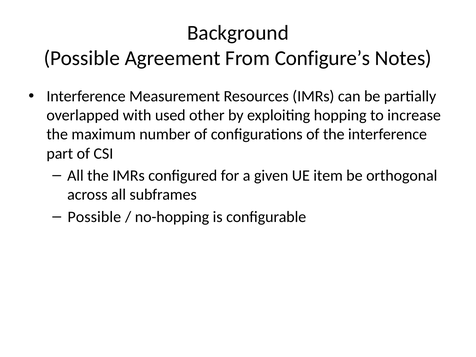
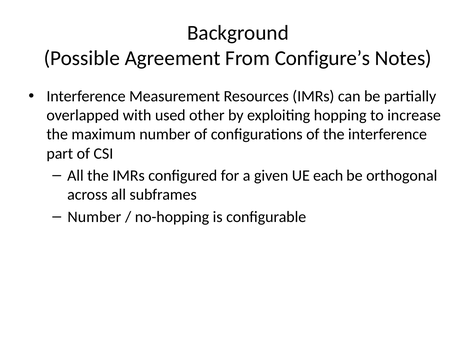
item: item -> each (328, 176)
Possible: Possible -> Number (94, 217)
